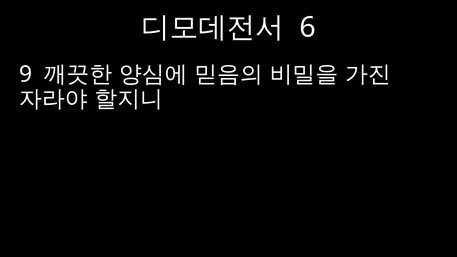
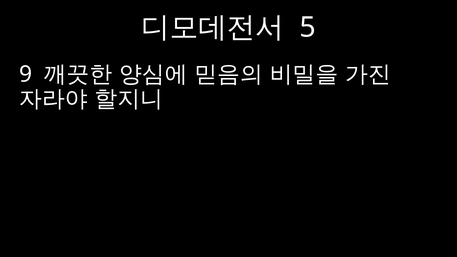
6: 6 -> 5 (308, 28)
